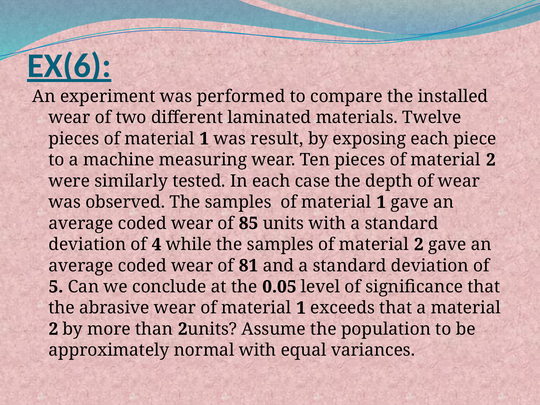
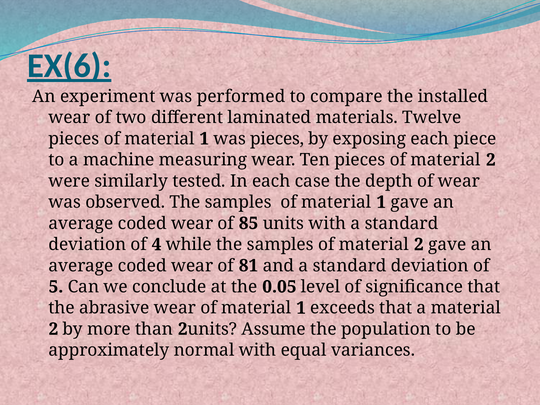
was result: result -> pieces (277, 139)
